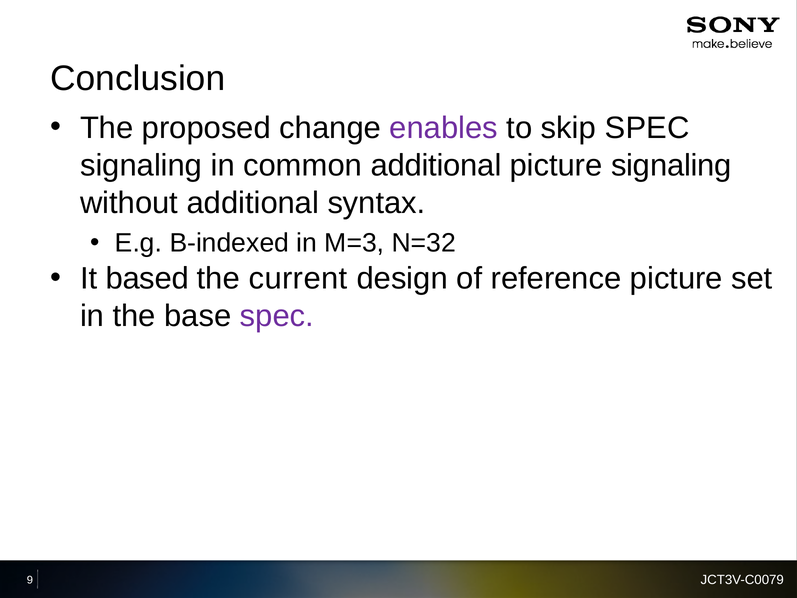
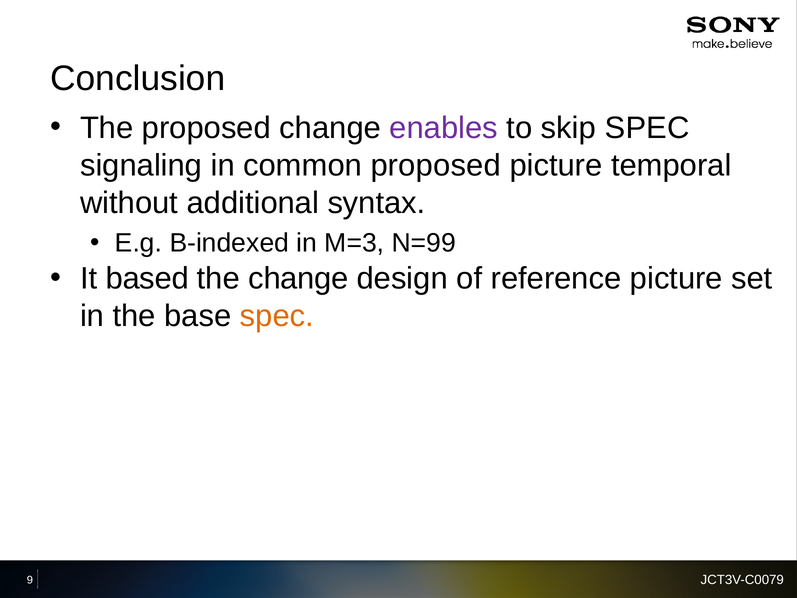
common additional: additional -> proposed (436, 165)
picture signaling: signaling -> temporal (671, 165)
N=32: N=32 -> N=99 (424, 243)
the current: current -> change (298, 278)
spec colour: purple -> orange (277, 316)
